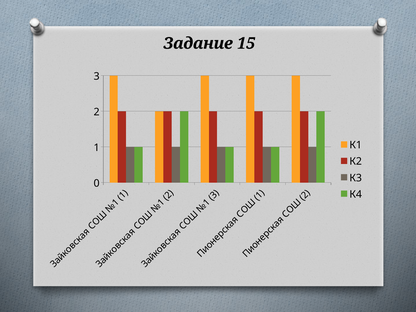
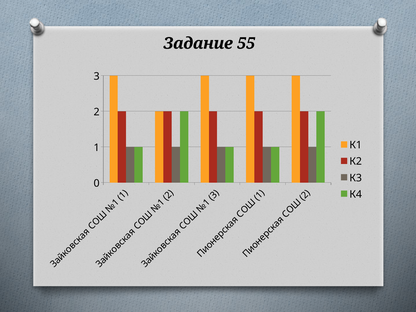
15: 15 -> 55 (246, 43)
